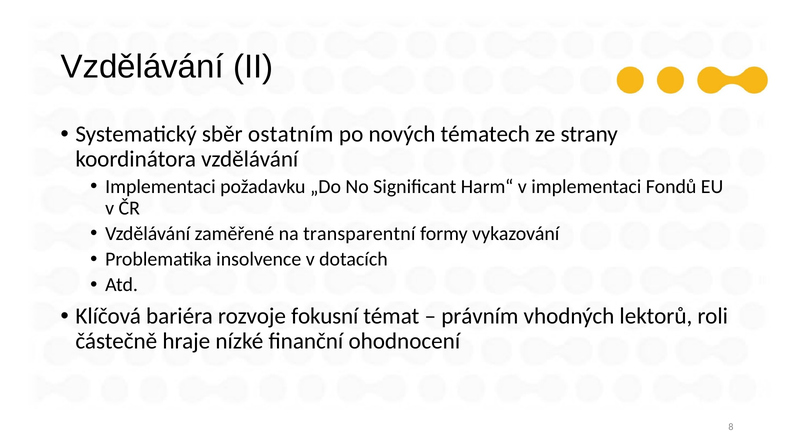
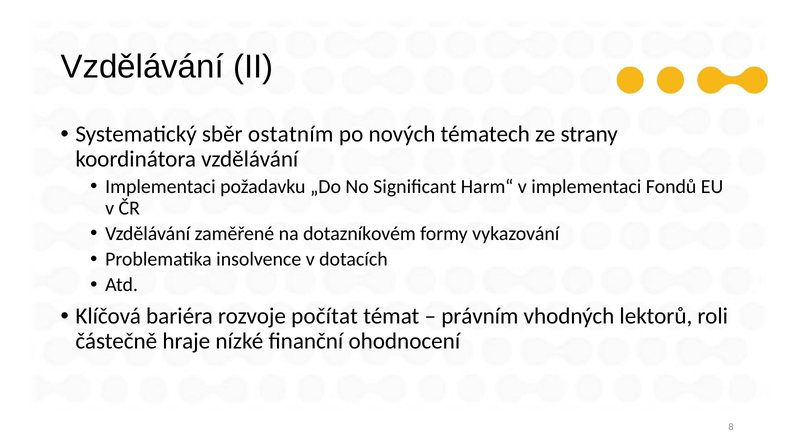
transparentní: transparentní -> dotazníkovém (359, 234)
fokusní: fokusní -> počítat (325, 316)
